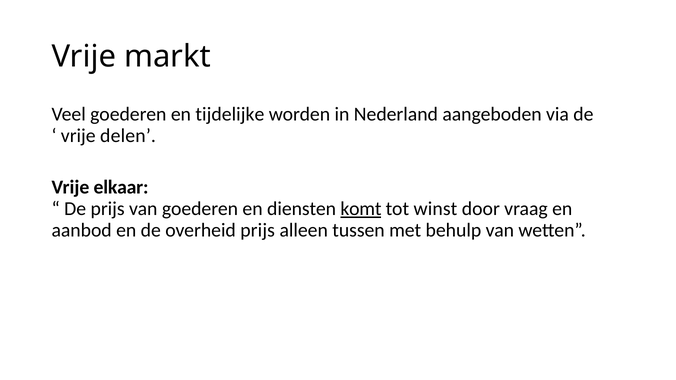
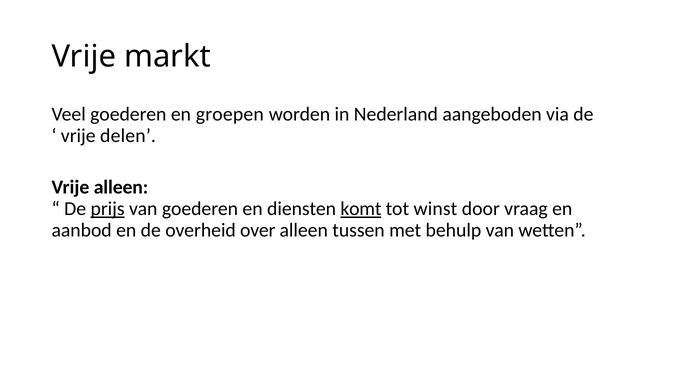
tijdelijke: tijdelijke -> groepen (230, 114)
Vrije elkaar: elkaar -> alleen (121, 188)
prijs underline: none -> present (108, 209)
overheid prijs: prijs -> over (258, 230)
